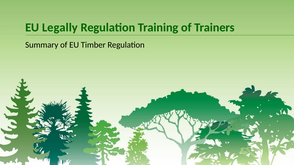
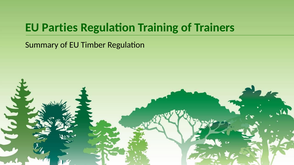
Legally: Legally -> Parties (60, 27)
